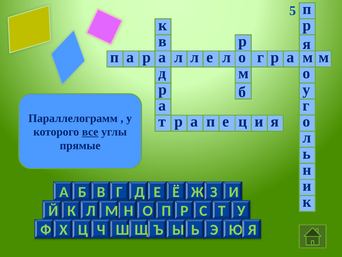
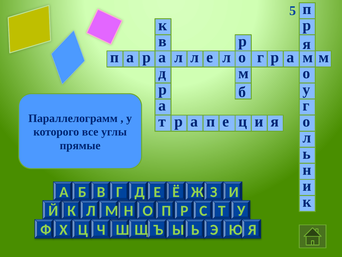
все underline: present -> none (90, 132)
